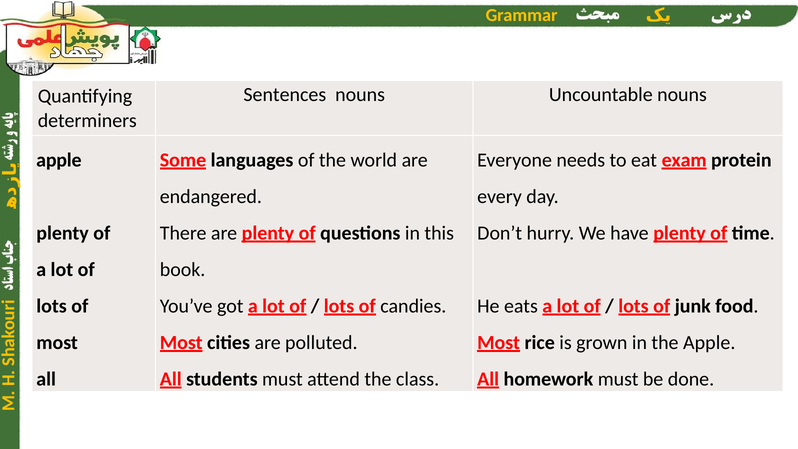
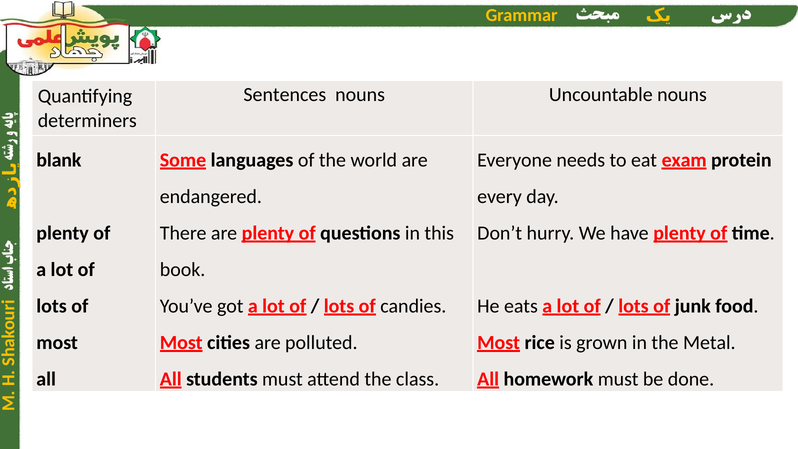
apple: apple -> blank (59, 160)
the Apple: Apple -> Metal (709, 342)
